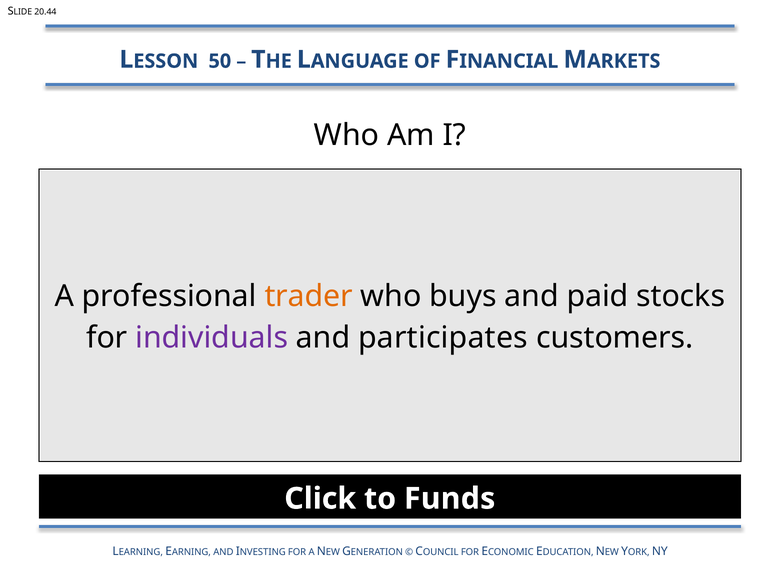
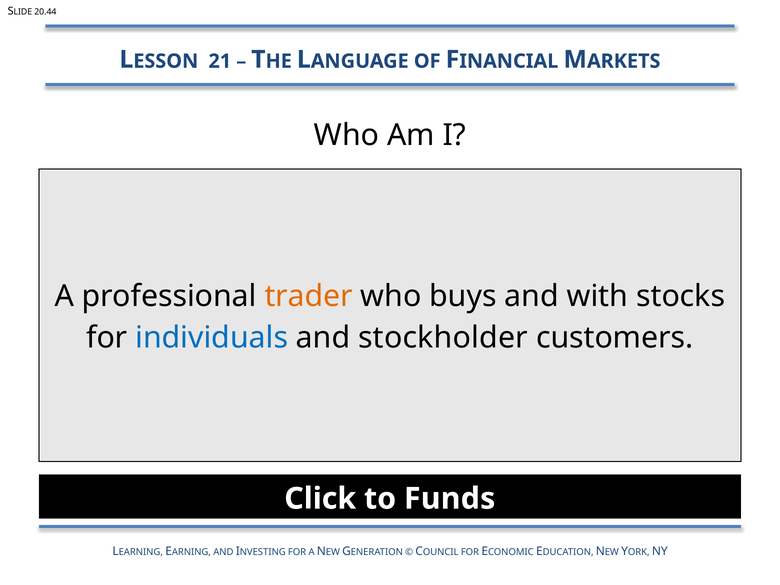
50: 50 -> 21 (220, 61)
paid: paid -> with (597, 296)
individuals colour: purple -> blue (212, 338)
participates: participates -> stockholder (443, 338)
